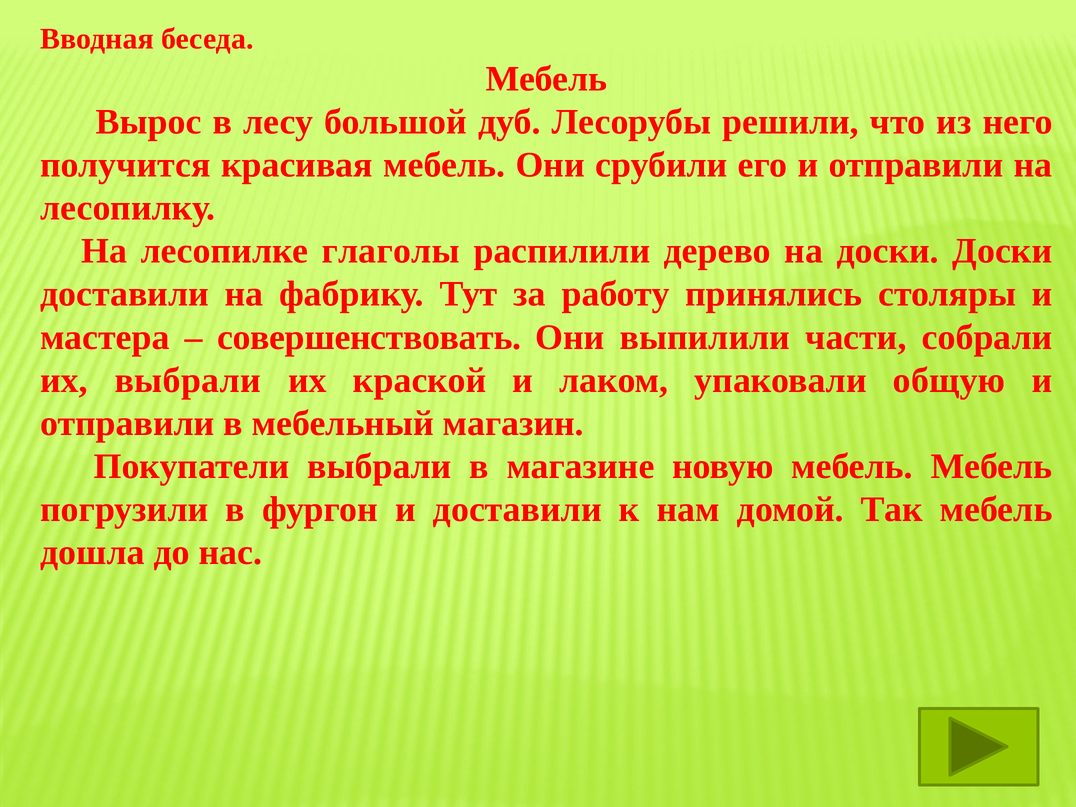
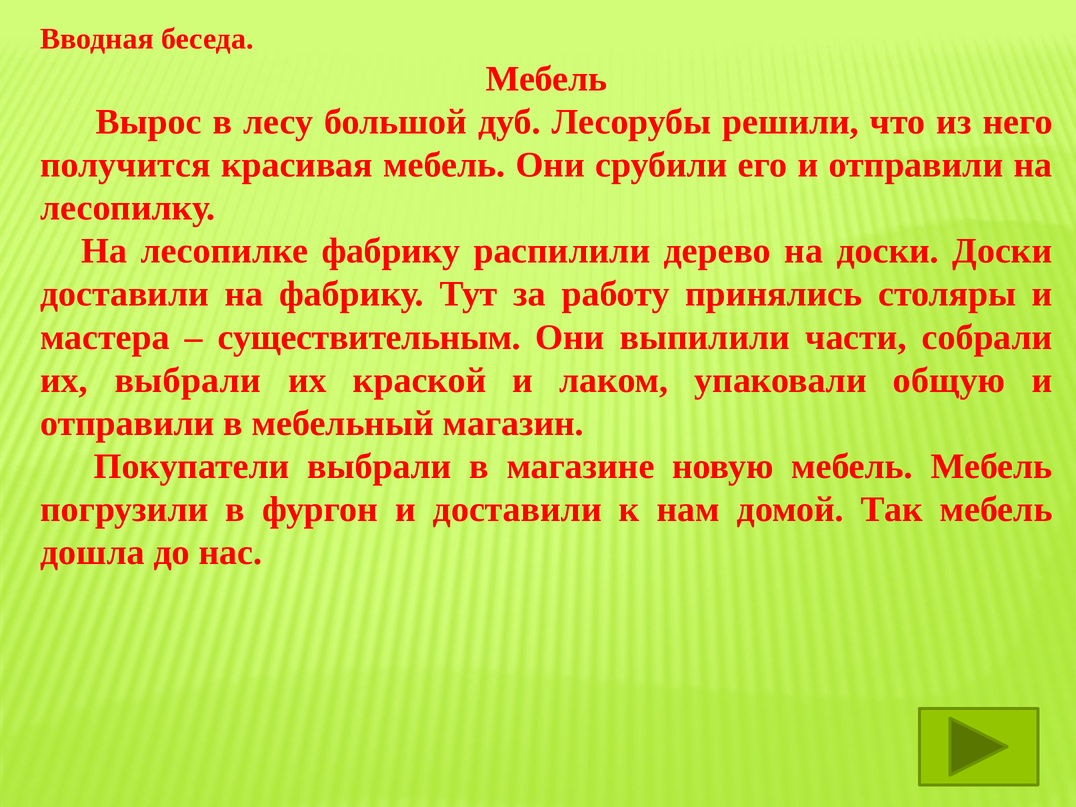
лесопилке глаголы: глаголы -> фабрику (391, 251)
совершенствовать: совершенствовать -> существительным (369, 337)
